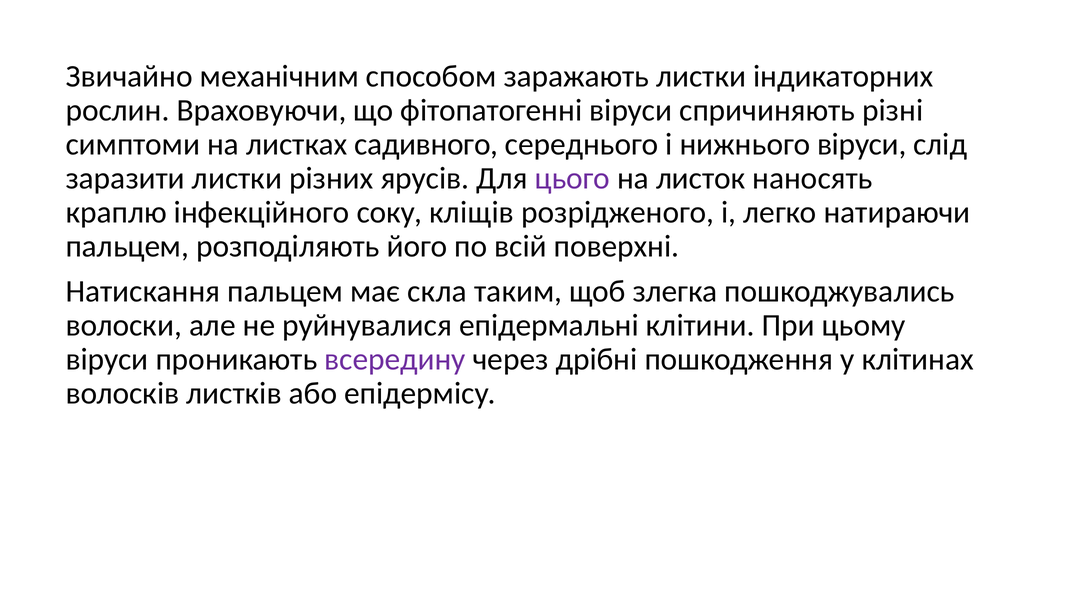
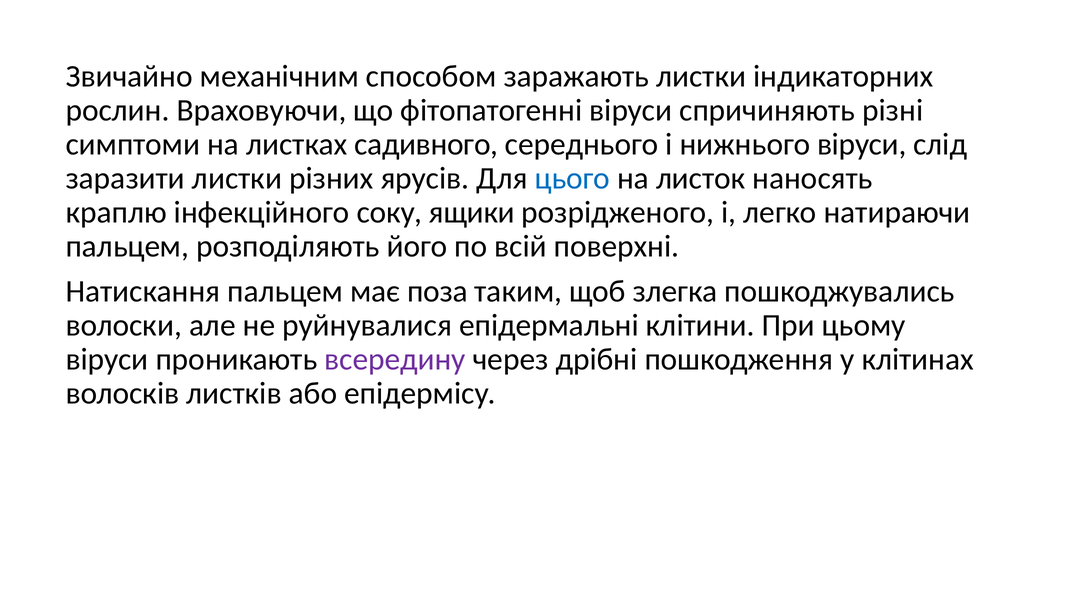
цього colour: purple -> blue (572, 178)
кліщів: кліщів -> ящики (472, 212)
скла: скла -> поза (437, 291)
